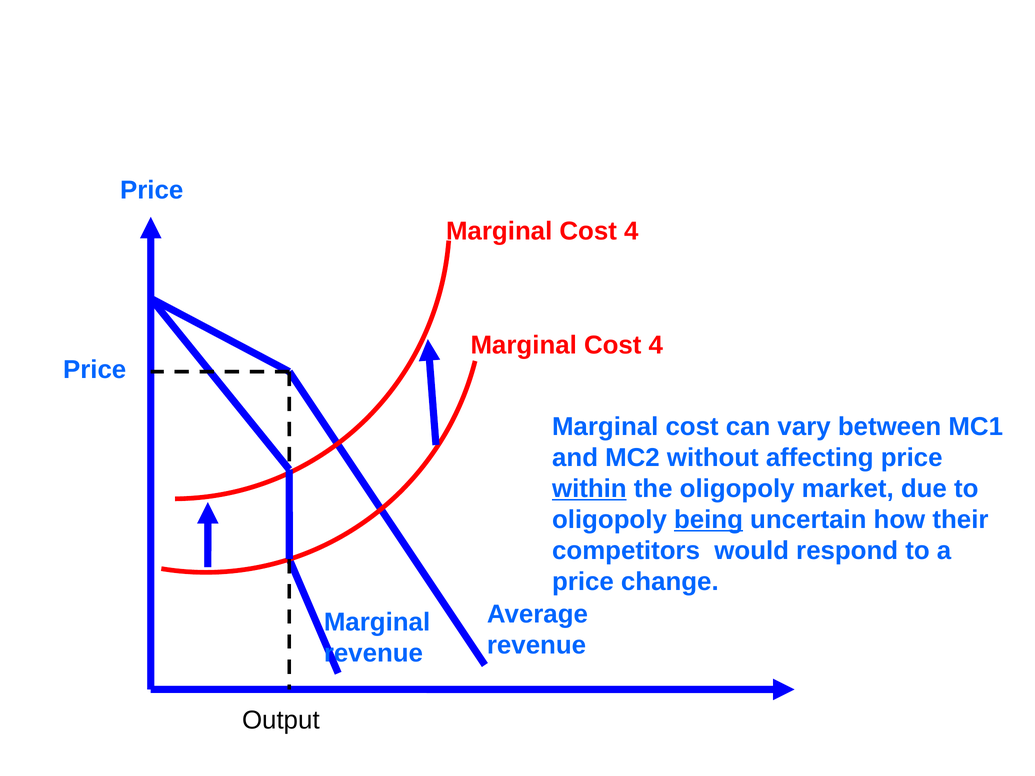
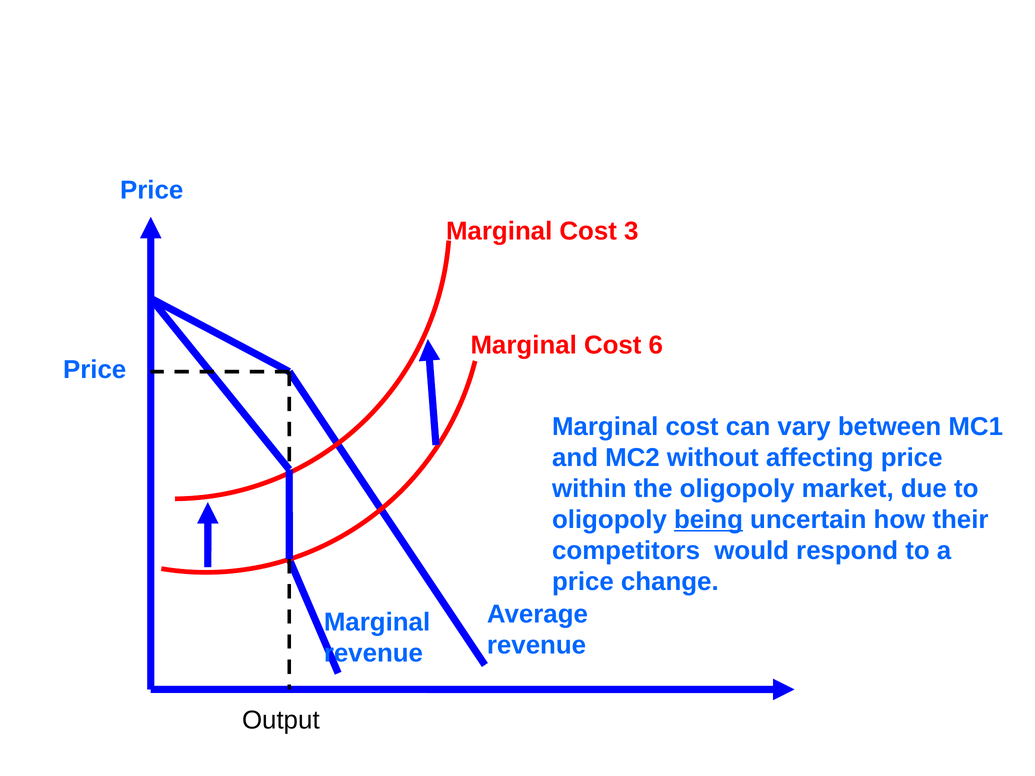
4: 4 -> 3 (631, 231)
4: 4 -> 6 (656, 345)
within underline: present -> none (589, 489)
